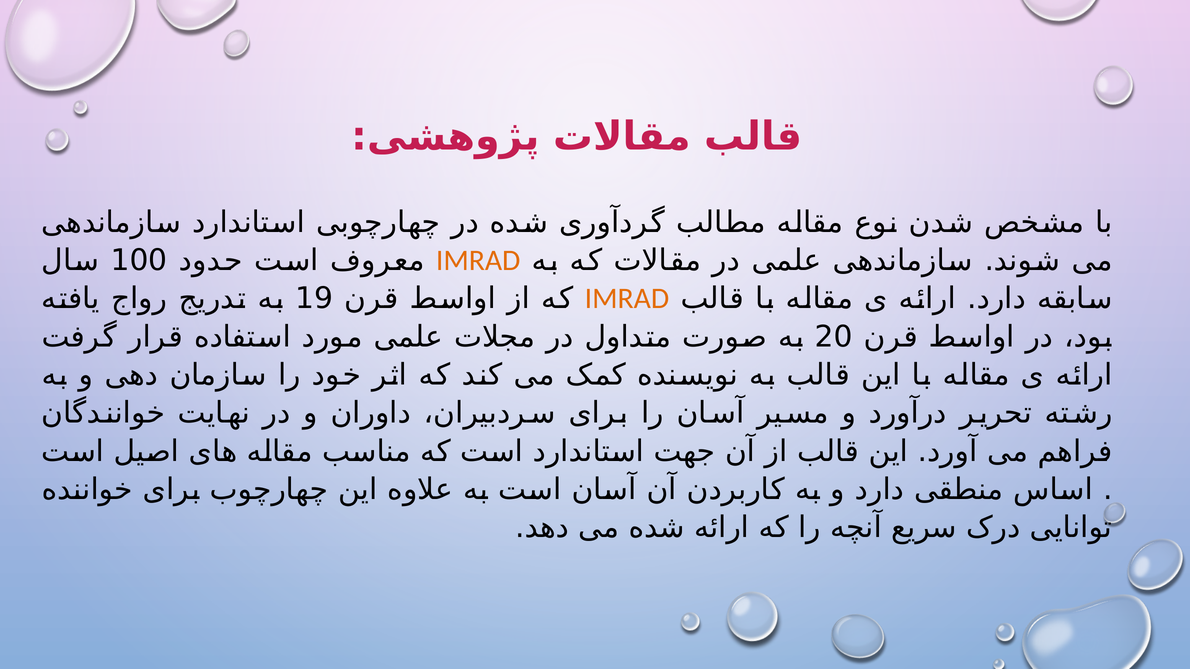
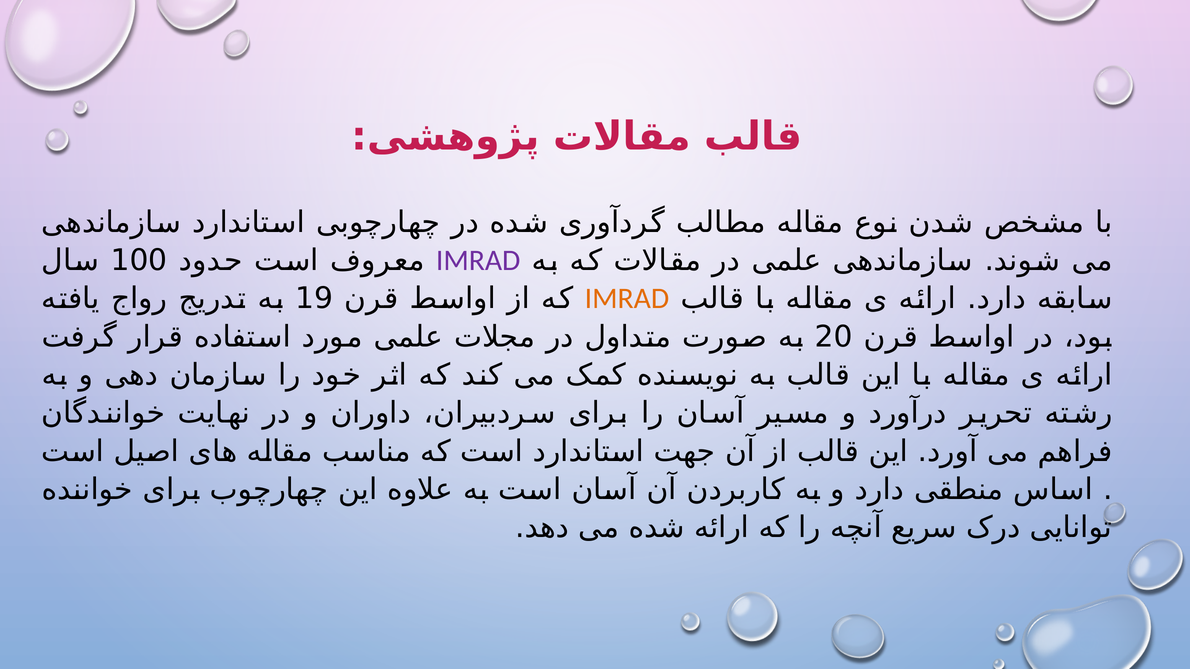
IMRAD colour: orange -> purple (478, 261)
